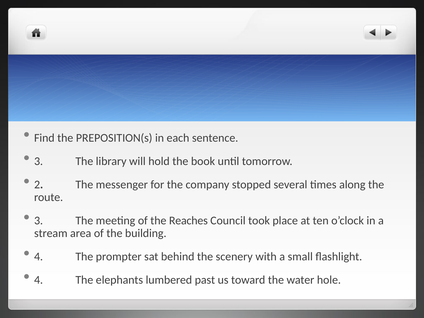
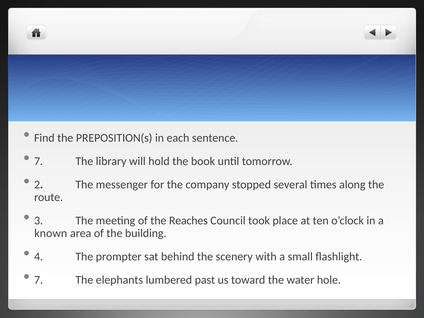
3: 3 -> 7 (39, 161)
stream: stream -> known (51, 233)
4: 4 -> 7 (39, 280)
